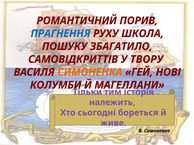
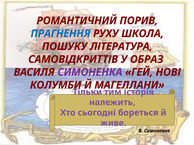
ЗБАГАТИЛО: ЗБАГАТИЛО -> ЛІТЕРАТУРА (121, 47)
ТВОРУ: ТВОРУ -> ОБРАЗ (147, 60)
СИМОНЕНКА colour: orange -> purple (90, 72)
